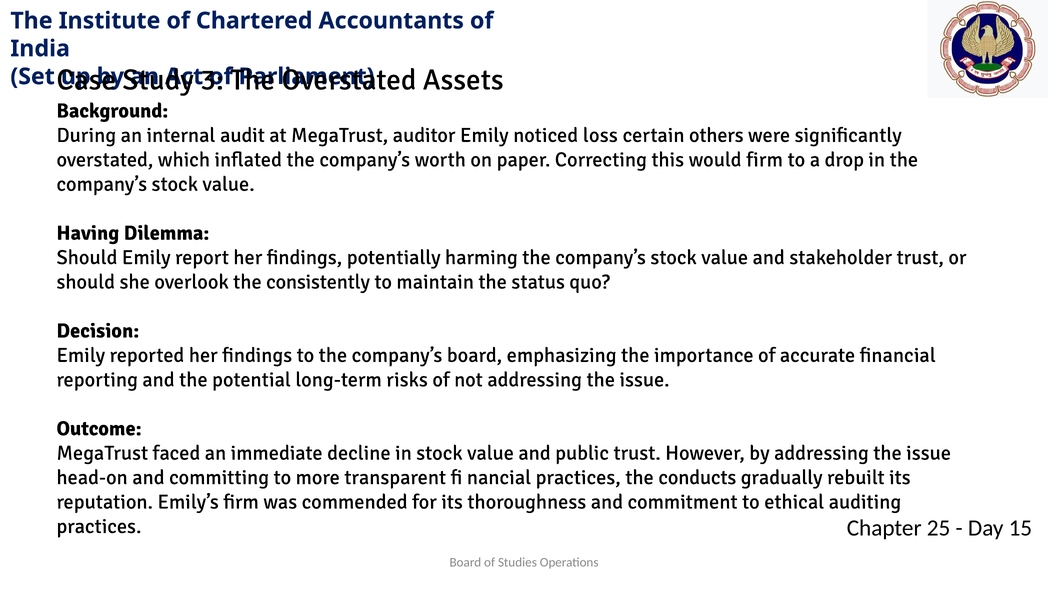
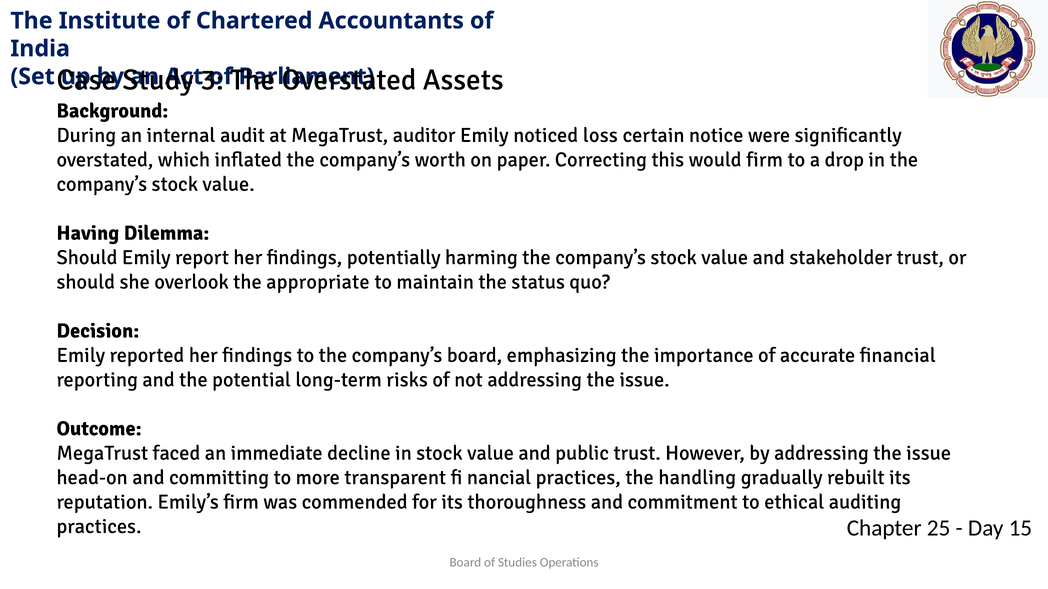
others: others -> notice (716, 135)
consistently: consistently -> appropriate (318, 282)
conducts: conducts -> handling (697, 478)
